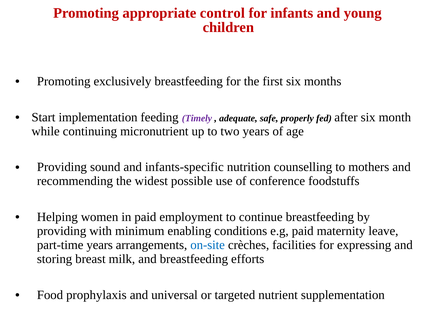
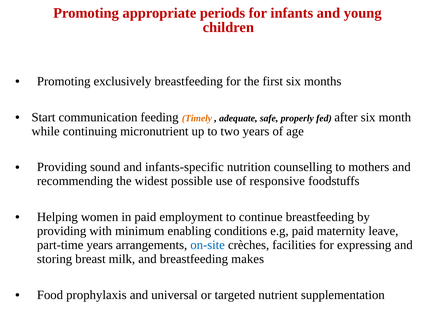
control: control -> periods (222, 13)
implementation: implementation -> communication (98, 117)
Timely colour: purple -> orange (197, 118)
conference: conference -> responsive (277, 181)
efforts: efforts -> makes (248, 259)
